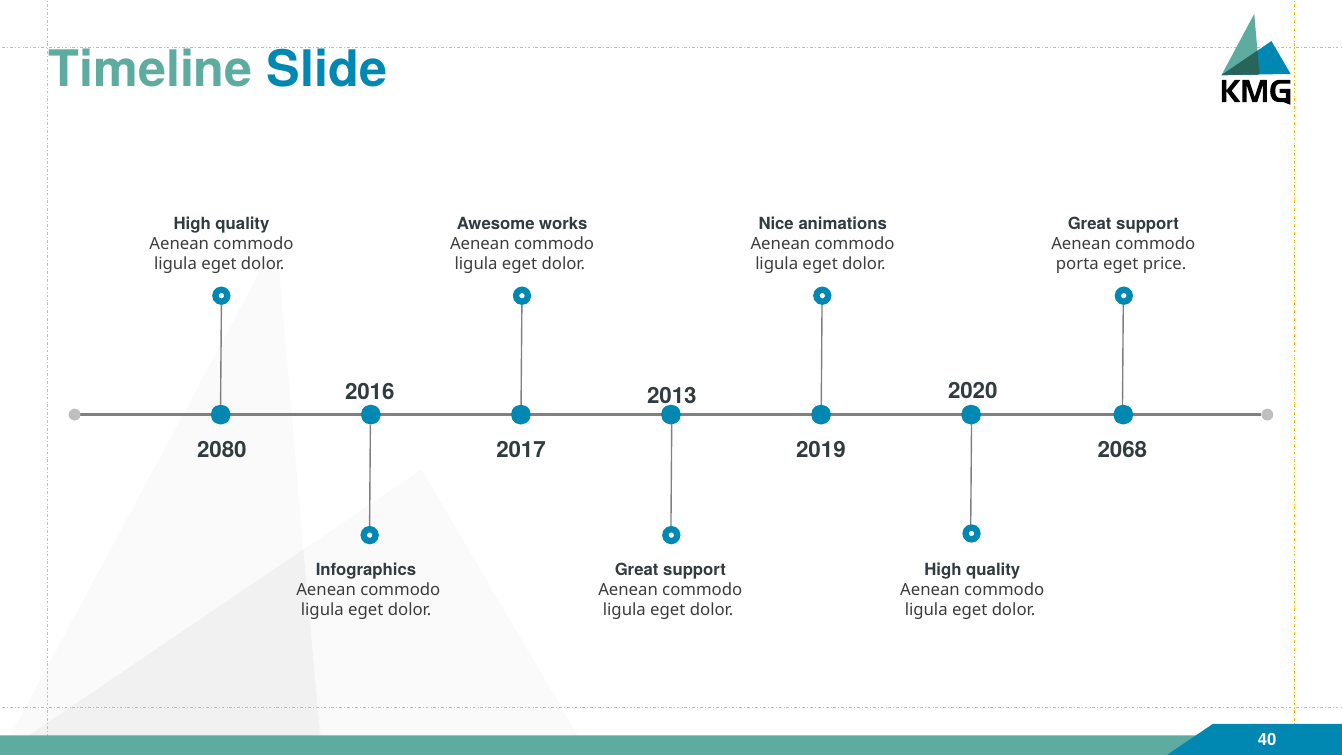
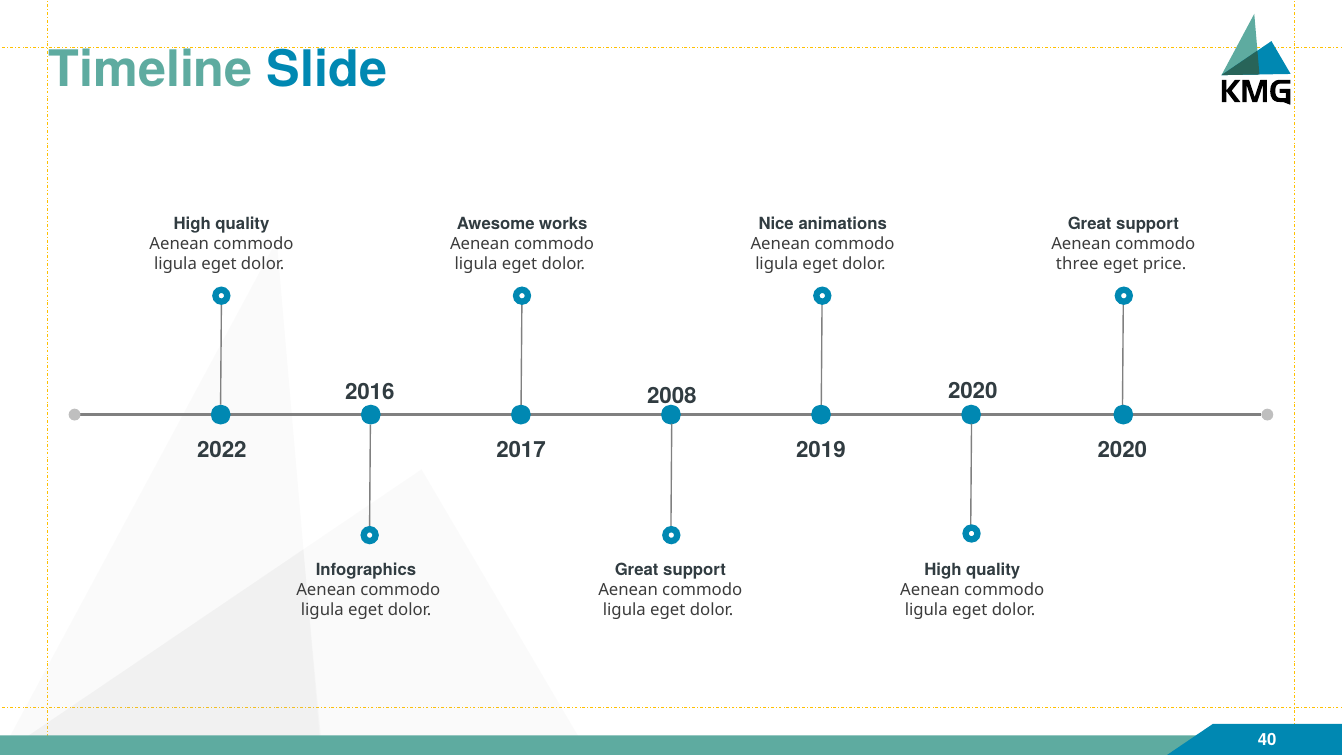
porta: porta -> three (1077, 264)
2013: 2013 -> 2008 (672, 396)
2080: 2080 -> 2022 (222, 450)
2068: 2068 -> 2020 (1122, 450)
